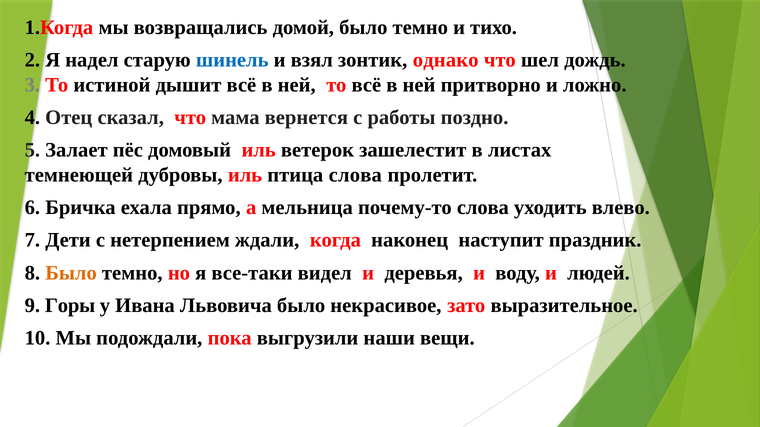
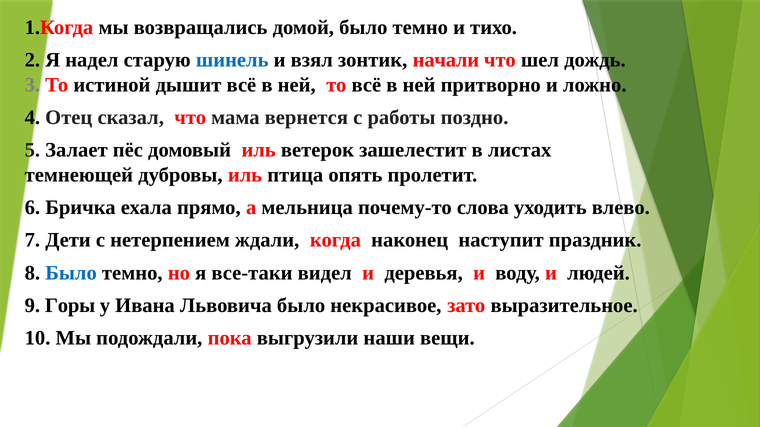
однако: однако -> начали (446, 60)
птица слова: слова -> опять (355, 175)
Было colour: orange -> blue (71, 273)
